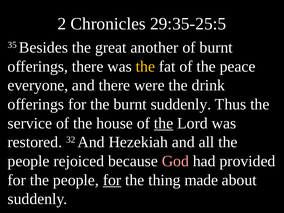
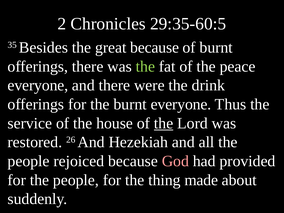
29:35-25:5: 29:35-25:5 -> 29:35-60:5 (188, 24)
great another: another -> because (155, 47)
the colour: yellow -> light green (145, 66)
burnt suddenly: suddenly -> everyone (181, 104)
32: 32 -> 26 (71, 140)
for underline: present -> none (112, 180)
